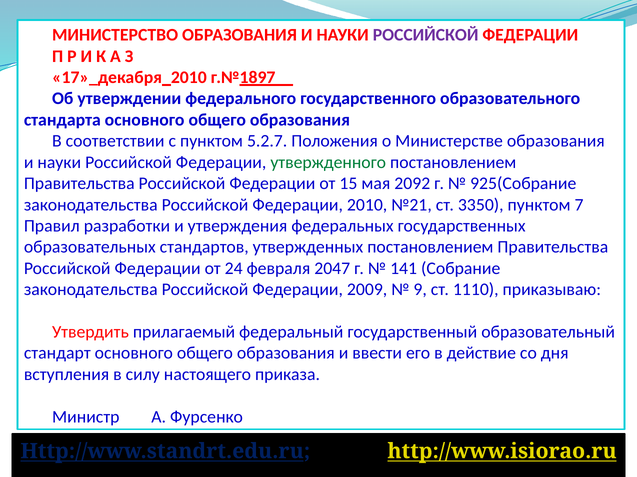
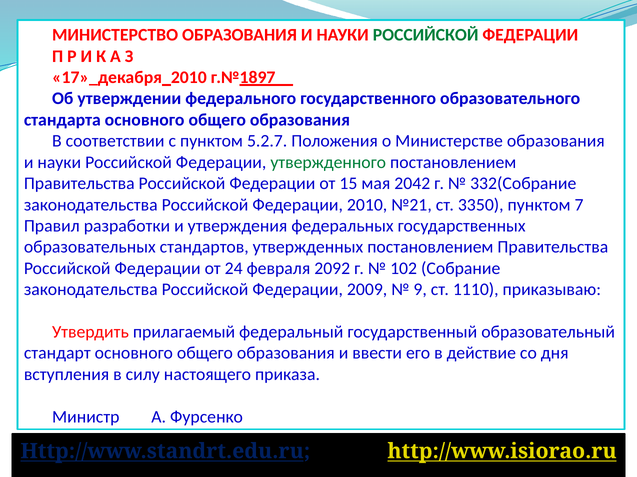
РОССИЙСКОЙ colour: purple -> green (426, 35)
2092: 2092 -> 2042 (412, 184)
925(Собрание: 925(Собрание -> 332(Собрание (523, 184)
2047: 2047 -> 2092 (332, 269)
141: 141 -> 102 (404, 269)
